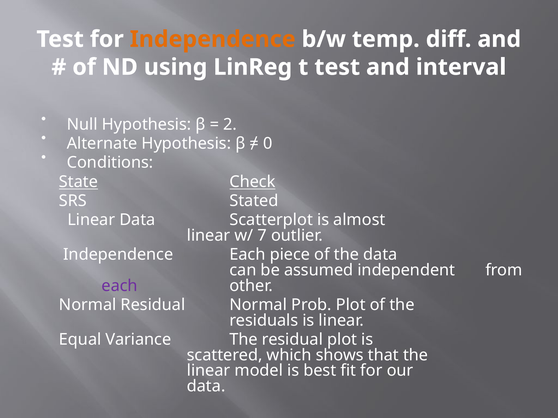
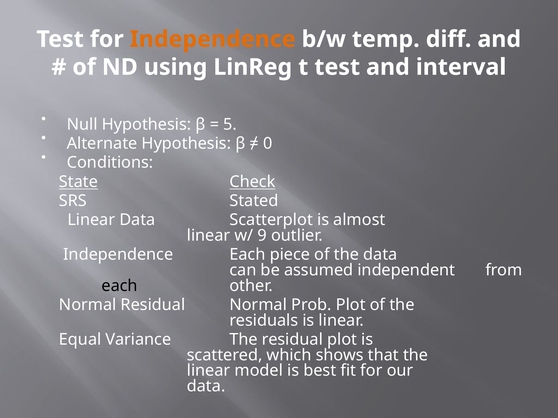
2: 2 -> 5 (230, 125)
7: 7 -> 9 (262, 236)
each colour: purple -> black (120, 286)
